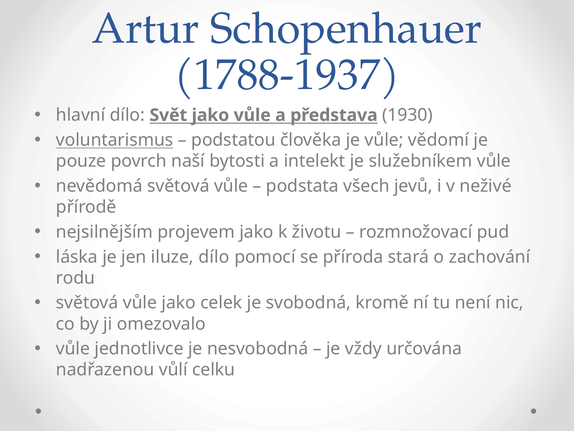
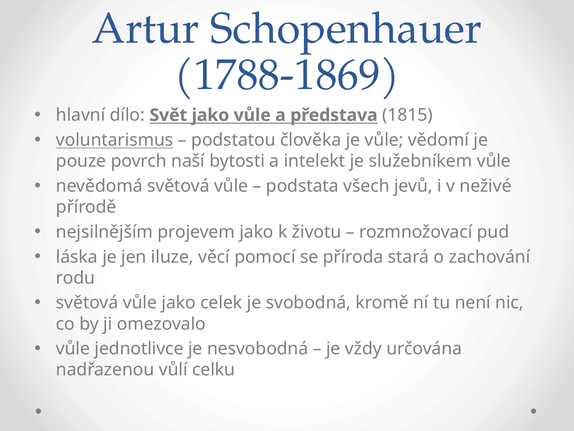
1788-1937: 1788-1937 -> 1788-1869 (287, 75)
1930: 1930 -> 1815 (408, 115)
iluze dílo: dílo -> věcí (214, 257)
